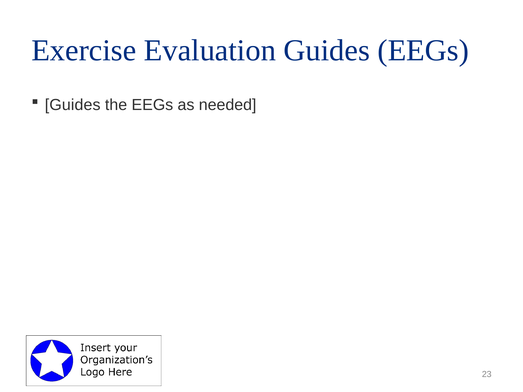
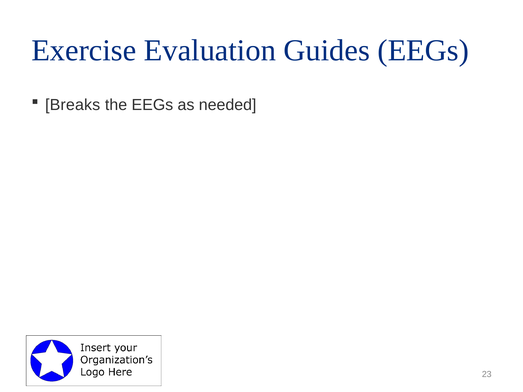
Guides: Guides -> Breaks (73, 105)
